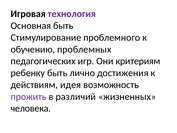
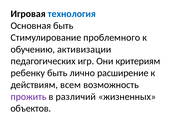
технология colour: purple -> blue (72, 14)
проблемных: проблемных -> активизации (84, 49)
достижения: достижения -> расширение (123, 73)
идея: идея -> всем (71, 85)
человека: человека -> объектов (31, 108)
